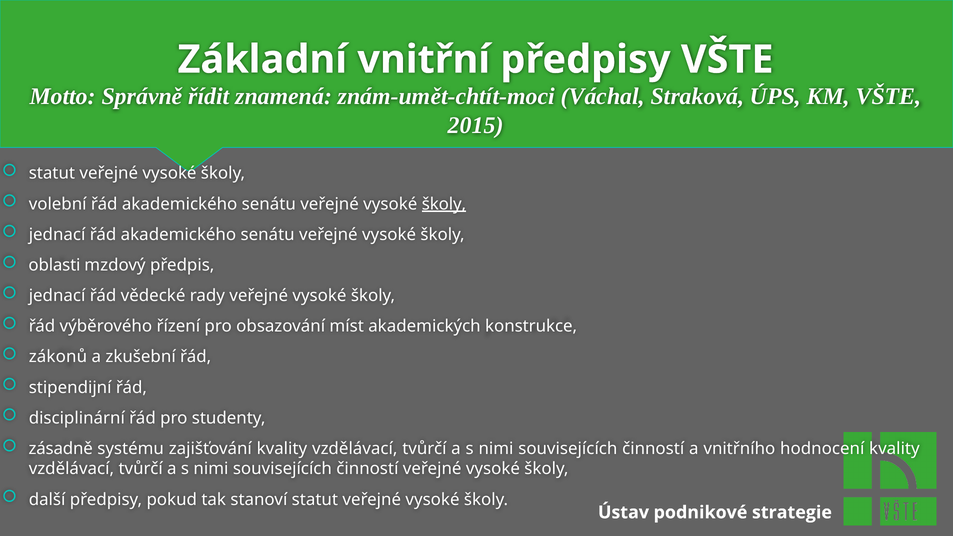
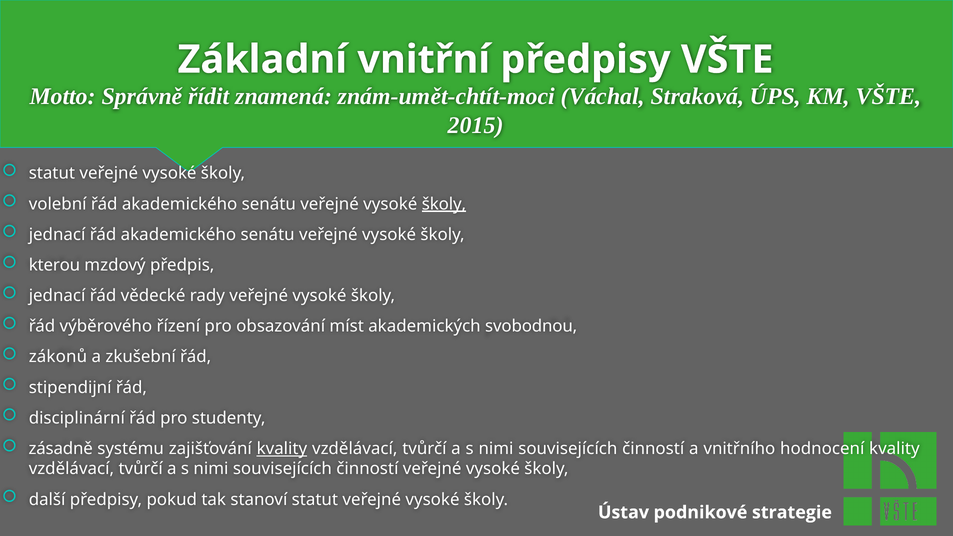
oblasti: oblasti -> kterou (54, 265)
konstrukce: konstrukce -> svobodnou (531, 326)
kvality underline: none -> present (282, 449)
